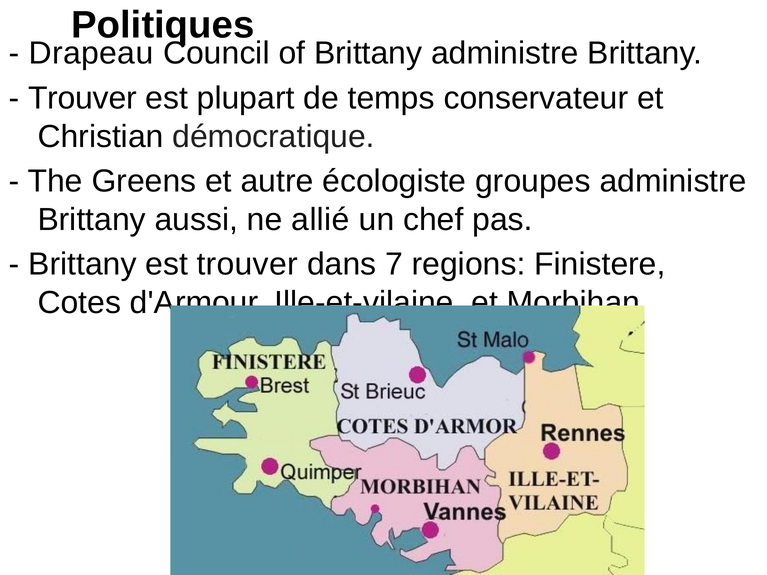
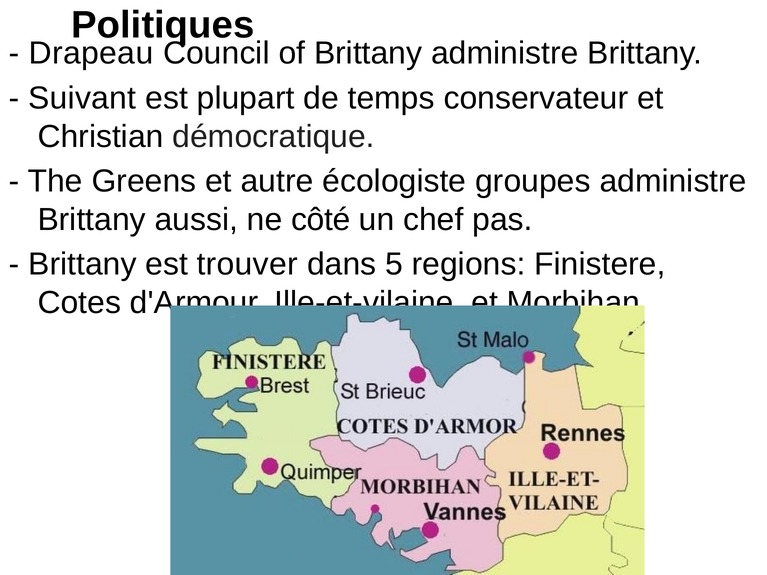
Trouver: Trouver -> Suivant (82, 98)
allié: allié -> côté (321, 220)
7: 7 -> 5 (394, 264)
